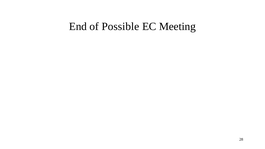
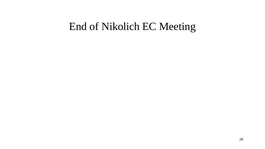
Possible: Possible -> Nikolich (121, 26)
